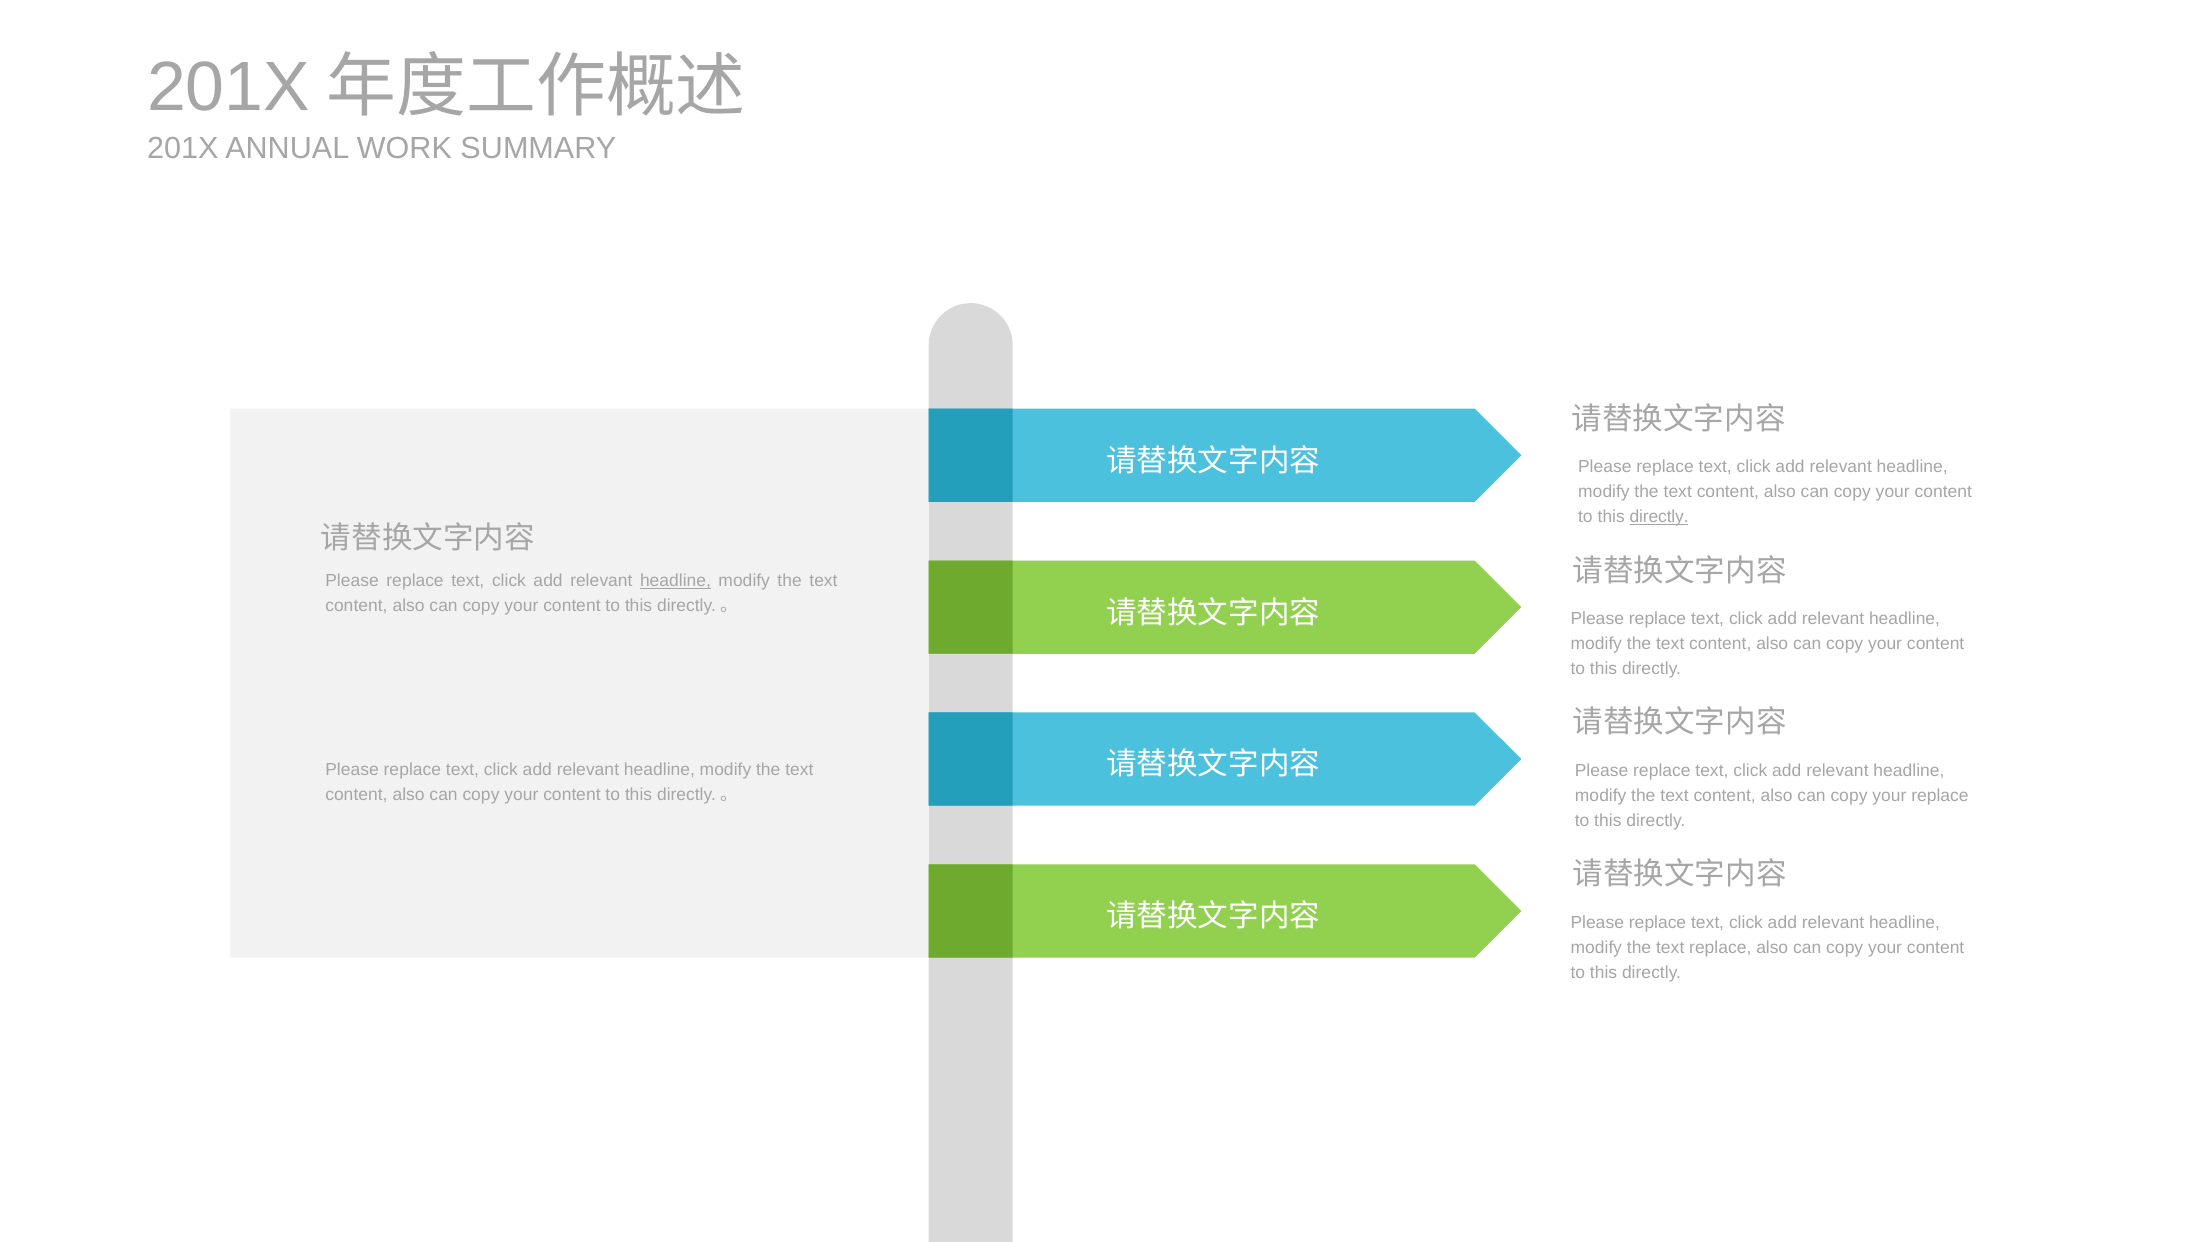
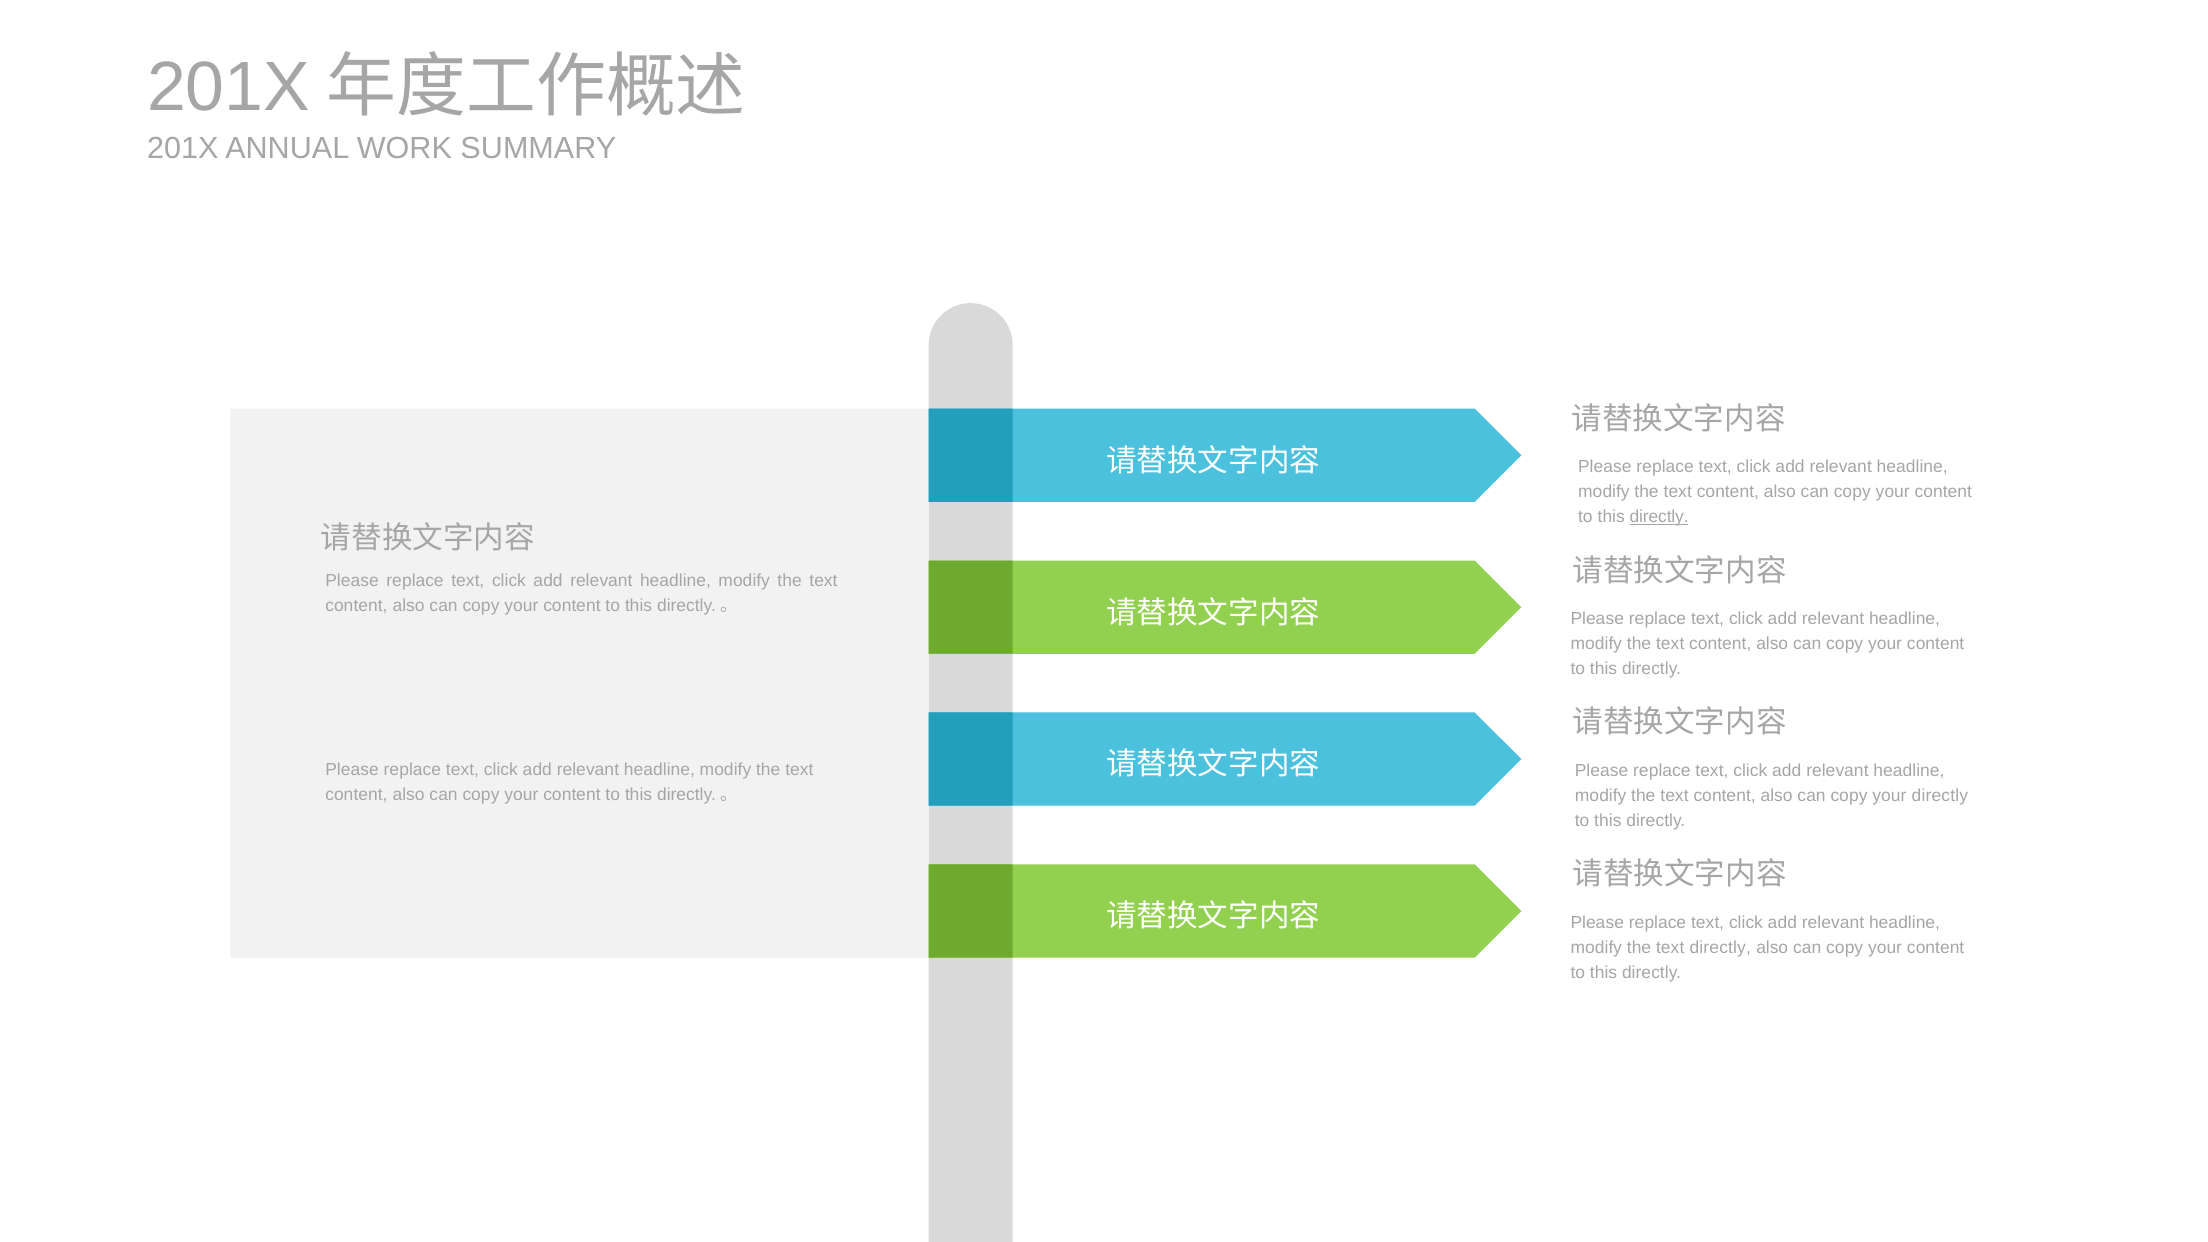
headline underline: present -> none (675, 581)
your replace: replace -> directly (1940, 796)
text replace: replace -> directly (1720, 948)
